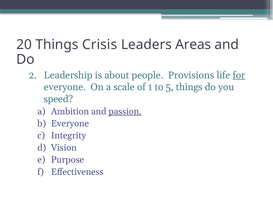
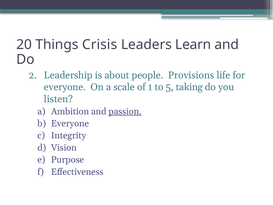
Areas: Areas -> Learn (193, 45)
for underline: present -> none (239, 75)
5 things: things -> taking (189, 87)
speed: speed -> listen (58, 99)
